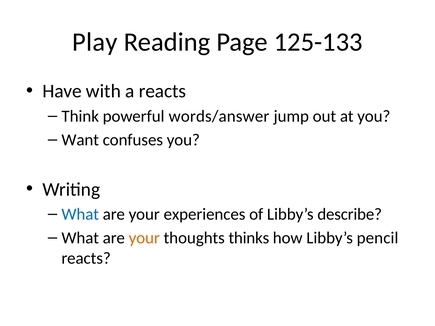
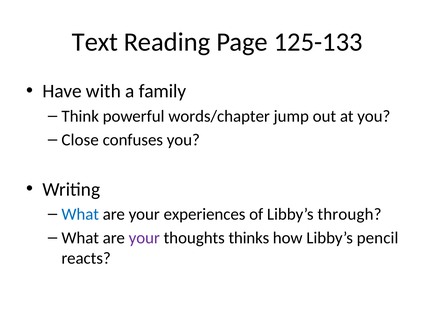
Play: Play -> Text (95, 42)
a reacts: reacts -> family (162, 91)
words/answer: words/answer -> words/chapter (219, 116)
Want: Want -> Close (80, 140)
describe: describe -> through (349, 214)
your colour: orange -> purple (144, 238)
